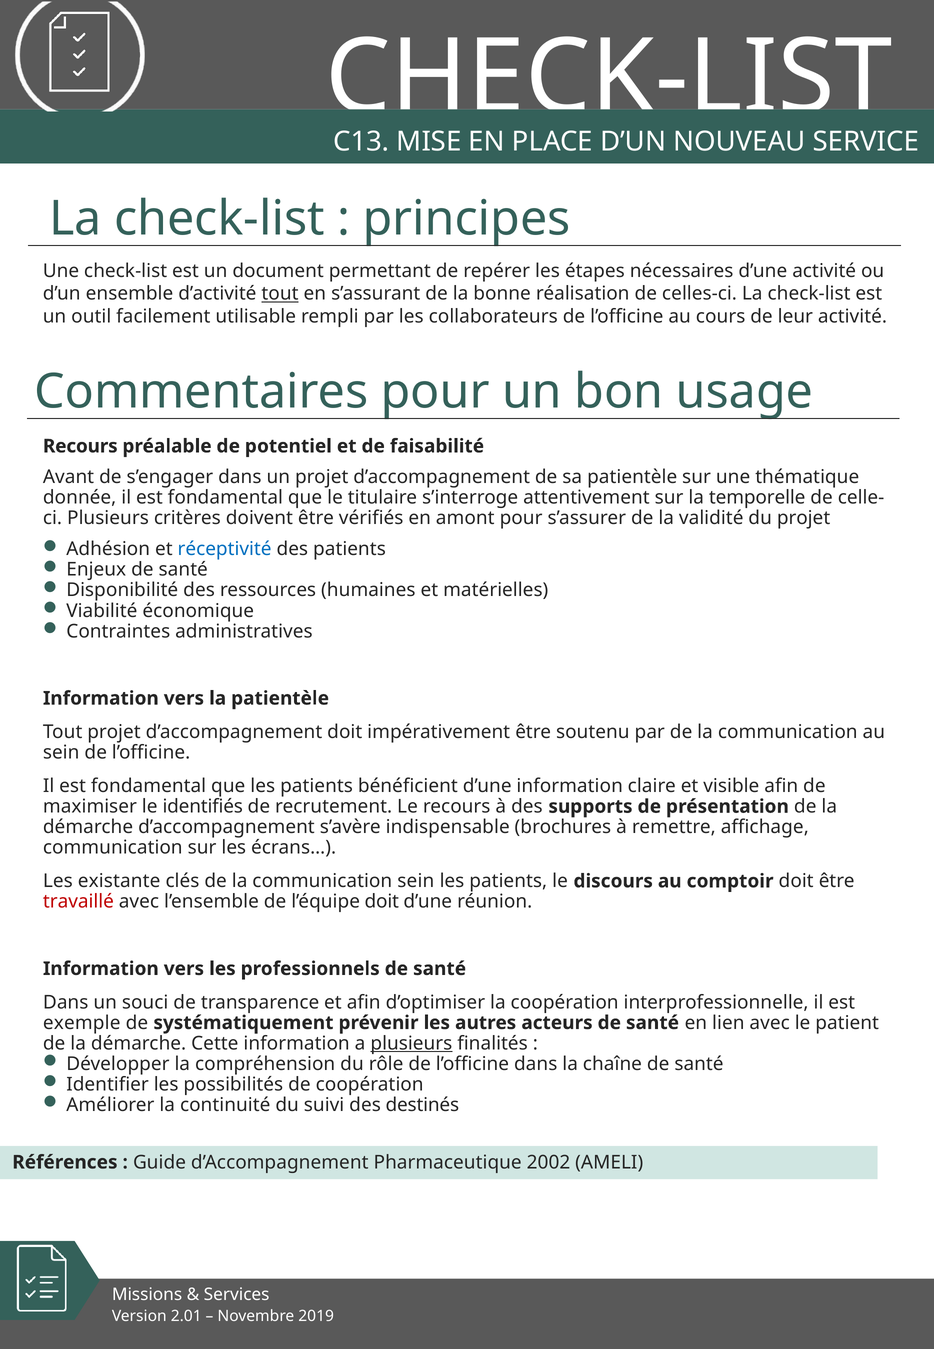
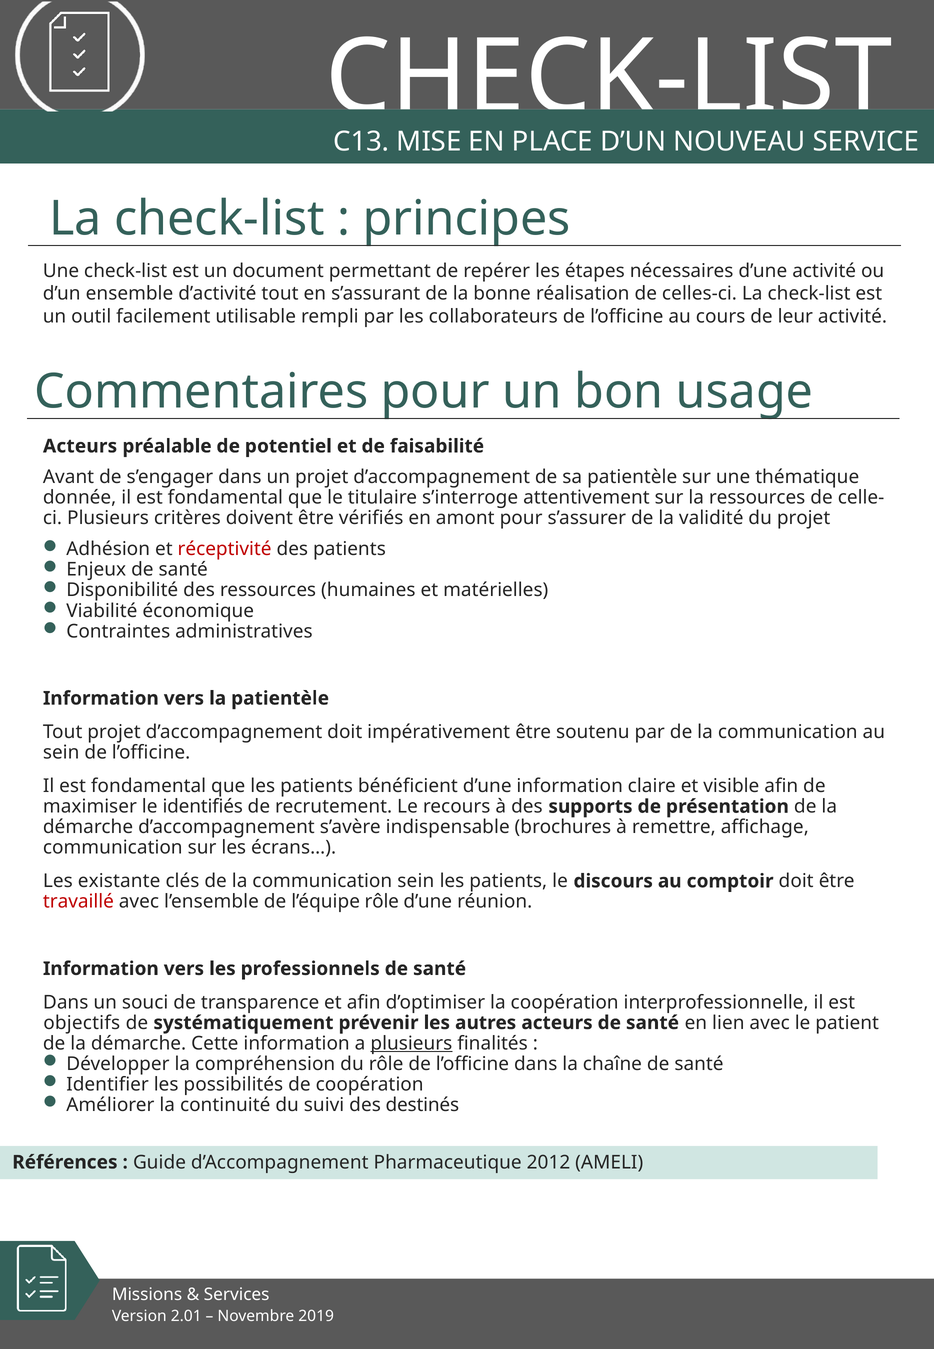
tout underline: present -> none (280, 294)
Recours: Recours -> Acteurs (80, 446)
la temporelle: temporelle -> ressources (757, 498)
réceptivité colour: blue -> red (225, 549)
l’équipe doit: doit -> rôle (382, 902)
exemple: exemple -> objectifs (82, 1023)
2002: 2002 -> 2012 (549, 1162)
